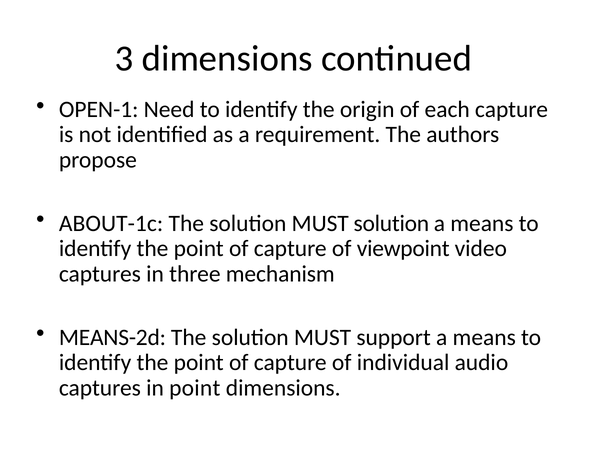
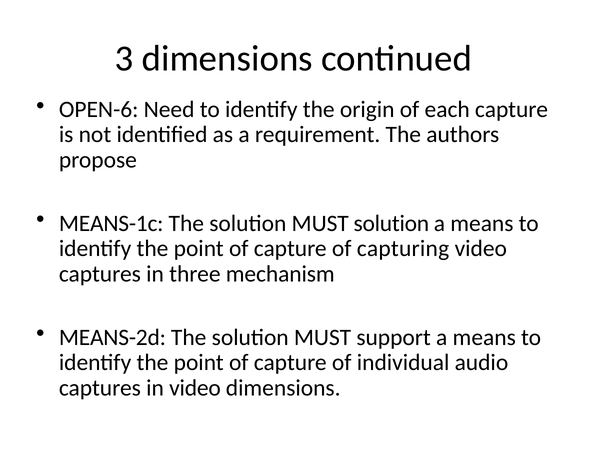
OPEN-1: OPEN-1 -> OPEN-6 (99, 109)
ABOUT-1c: ABOUT-1c -> MEANS-1c (111, 223)
viewpoint: viewpoint -> capturing (403, 249)
in point: point -> video (195, 388)
